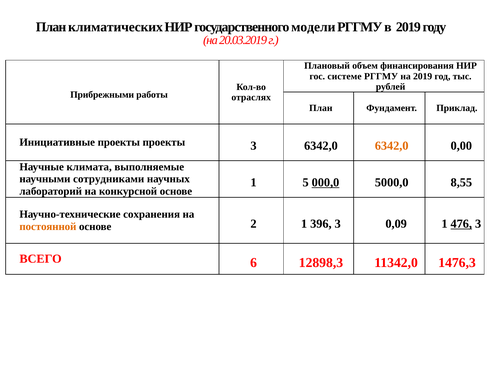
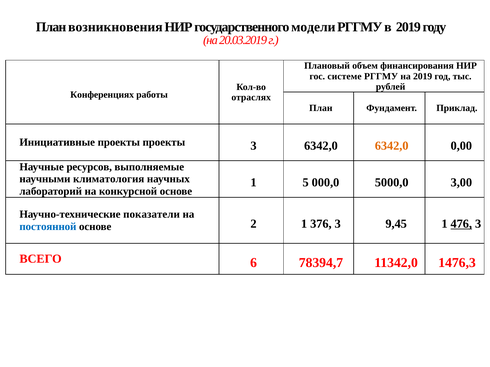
климатических: климатических -> возникновения (115, 27)
Прибрежными: Прибрежными -> Конференциях (102, 95)
климата: климата -> ресурсов (89, 167)
сотрудниками: сотрудниками -> климатология (109, 179)
000,0 underline: present -> none (325, 183)
8,55: 8,55 -> 3,00 (461, 183)
сохранения: сохранения -> показатели (152, 215)
постоянной colour: orange -> blue (48, 227)
396: 396 -> 376 (321, 224)
0,09: 0,09 -> 9,45 (396, 224)
12898,3: 12898,3 -> 78394,7 (321, 263)
